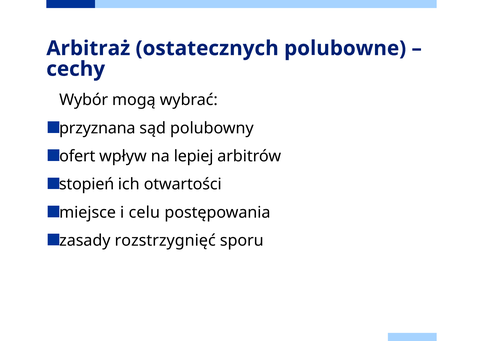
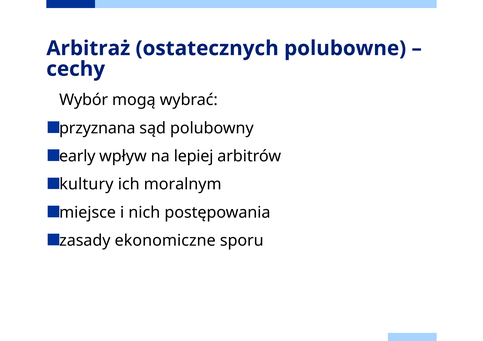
ofert: ofert -> early (77, 156)
stopień: stopień -> kultury (86, 185)
otwartości: otwartości -> moralnym (183, 185)
celu: celu -> nich (144, 213)
rozstrzygnięć: rozstrzygnięć -> ekonomiczne (165, 241)
